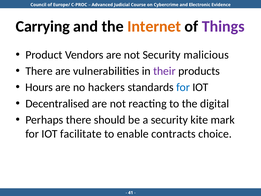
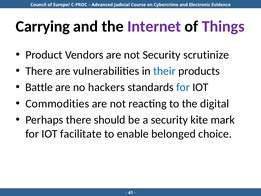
Internet colour: orange -> purple (154, 26)
malicious: malicious -> scrutinize (206, 55)
their colour: purple -> blue (164, 71)
Hours: Hours -> Battle (39, 87)
Decentralised: Decentralised -> Commodities (57, 103)
contracts: contracts -> belonged (174, 134)
